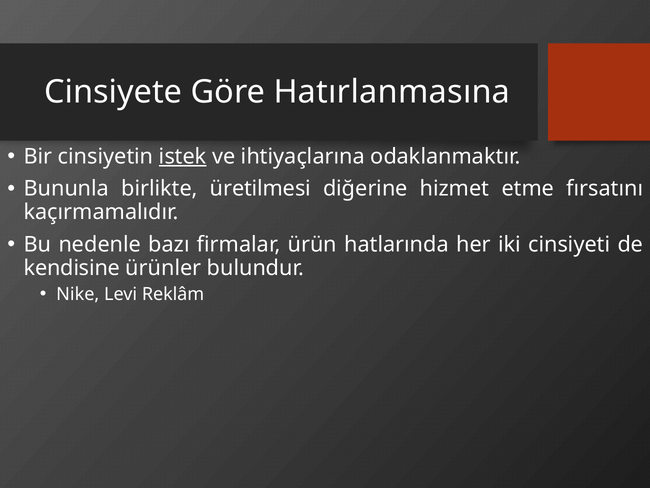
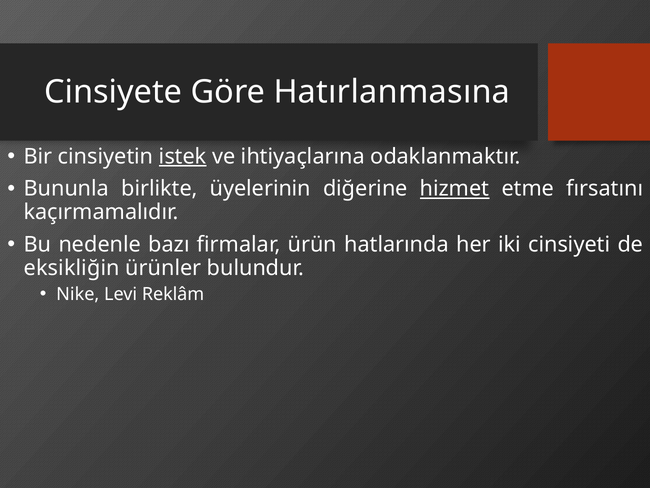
üretilmesi: üretilmesi -> üyelerinin (260, 189)
hizmet underline: none -> present (455, 189)
kendisine: kendisine -> eksikliğin (72, 268)
